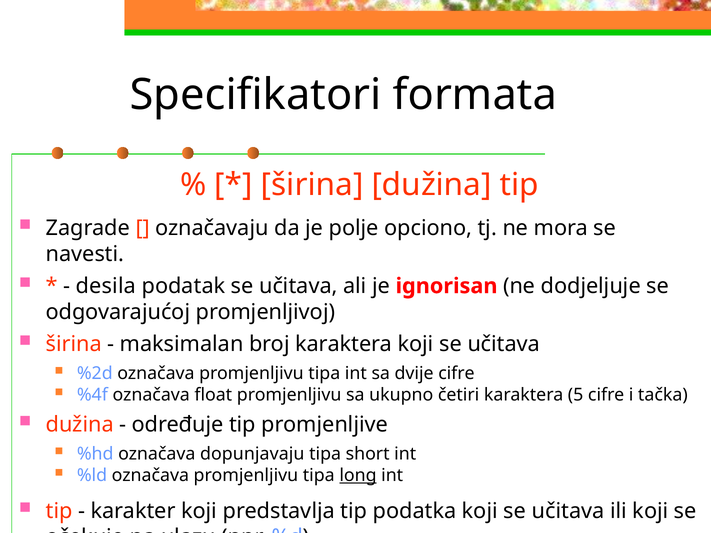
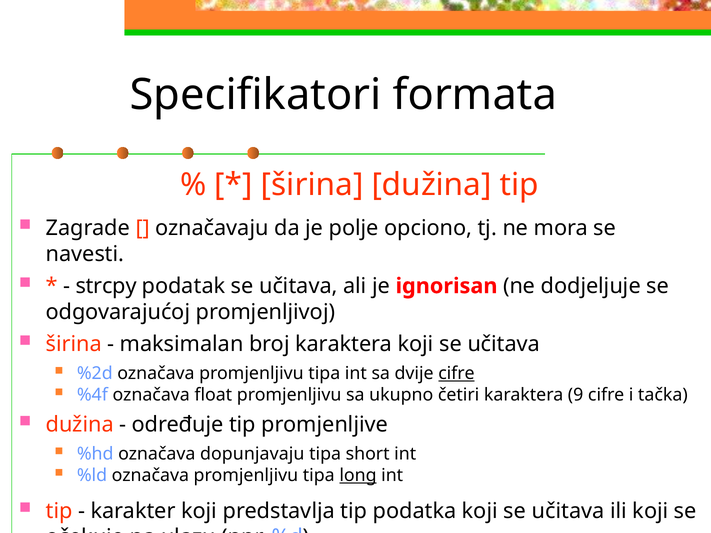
desila: desila -> strcpy (106, 286)
cifre underline: none -> present (456, 374)
5: 5 -> 9 (576, 395)
